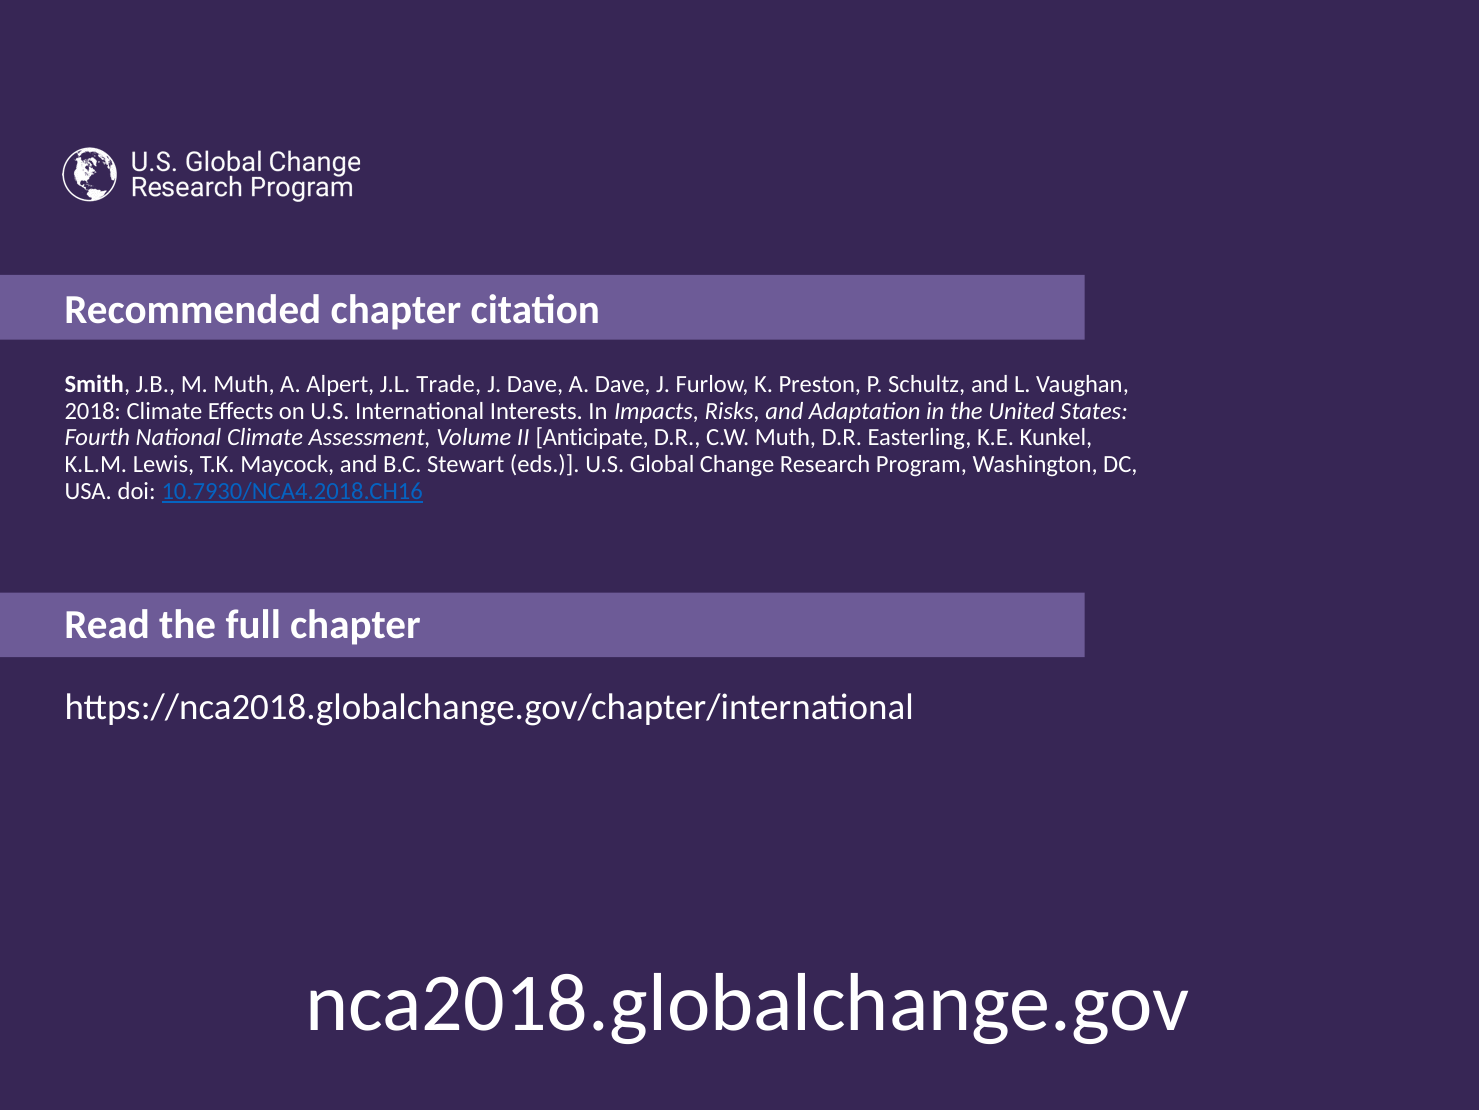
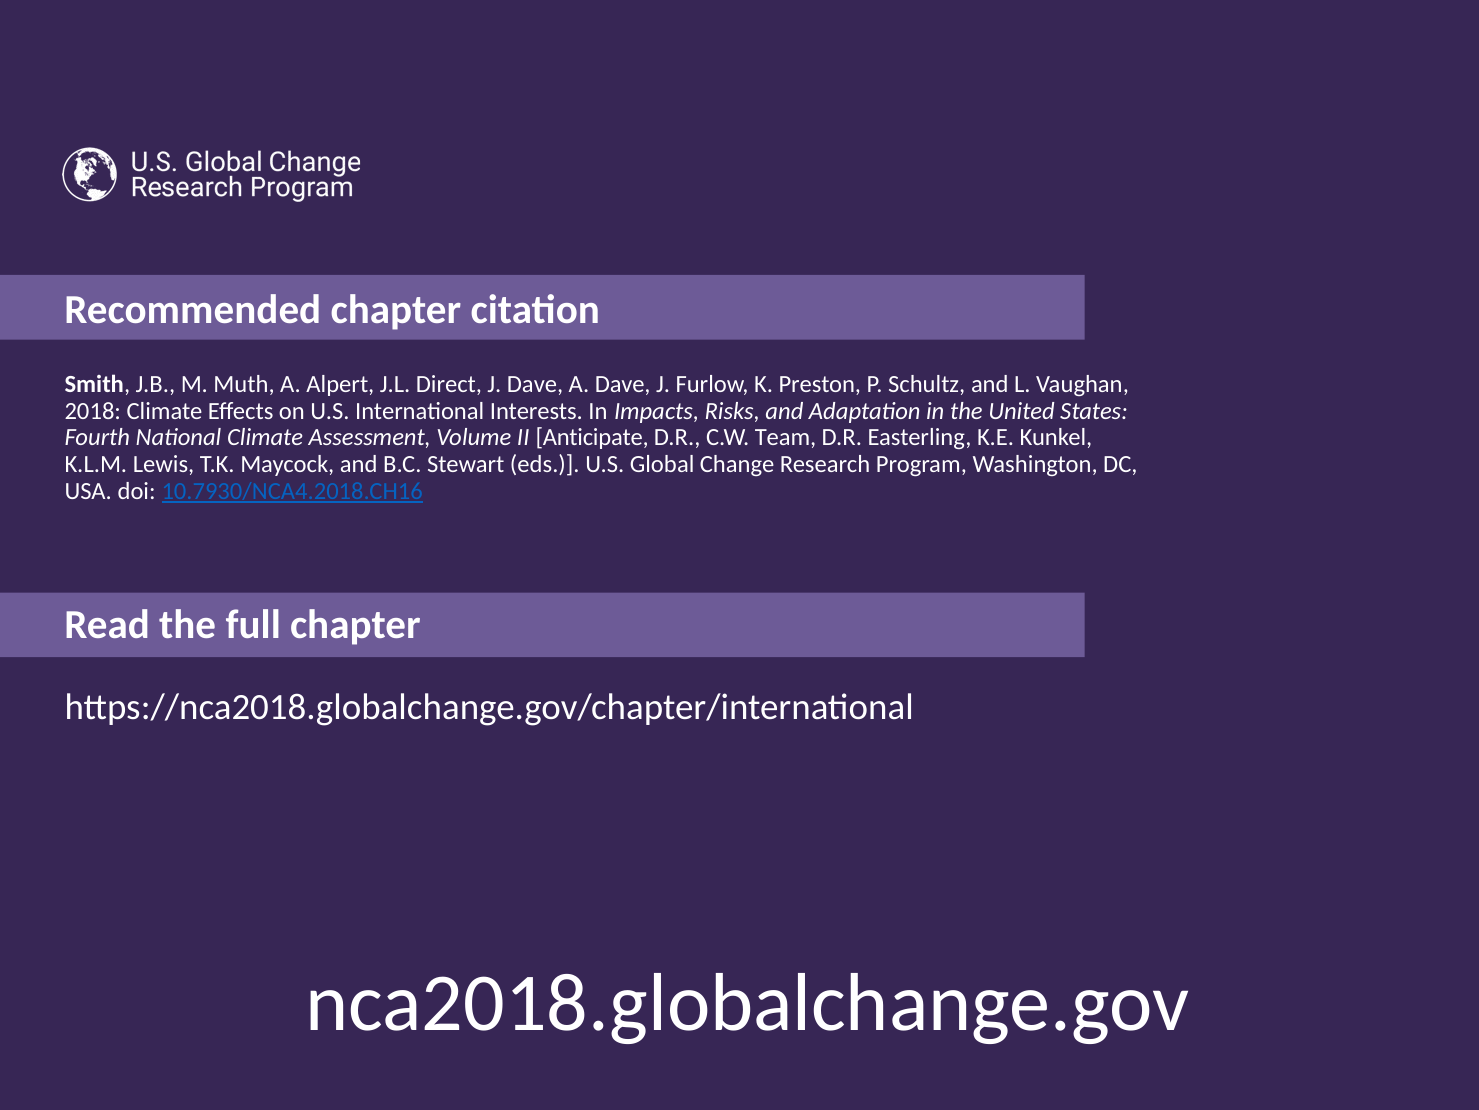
Trade: Trade -> Direct (449, 384)
C.W Muth: Muth -> Team (786, 438)
